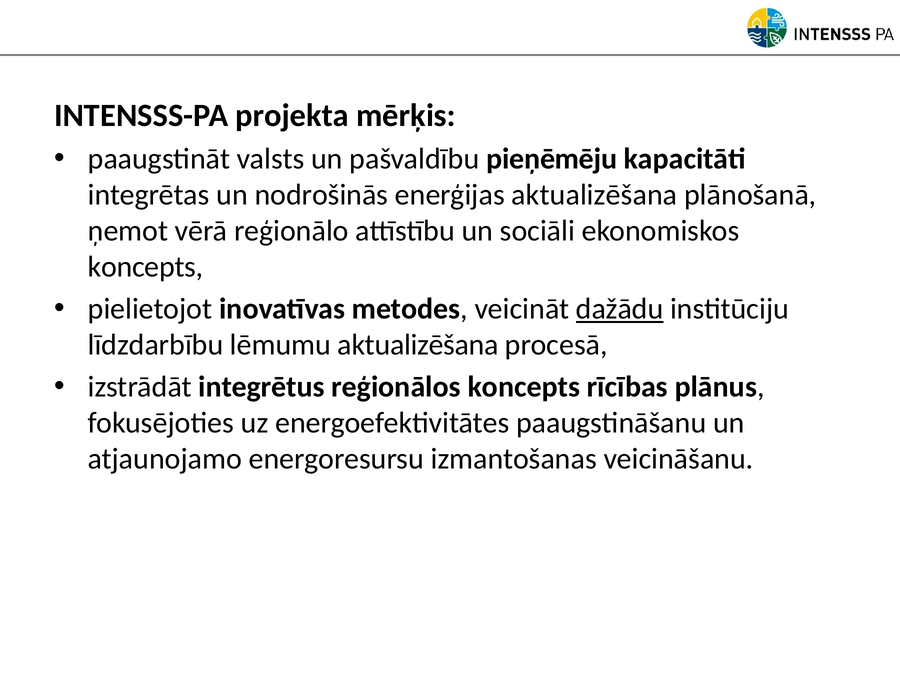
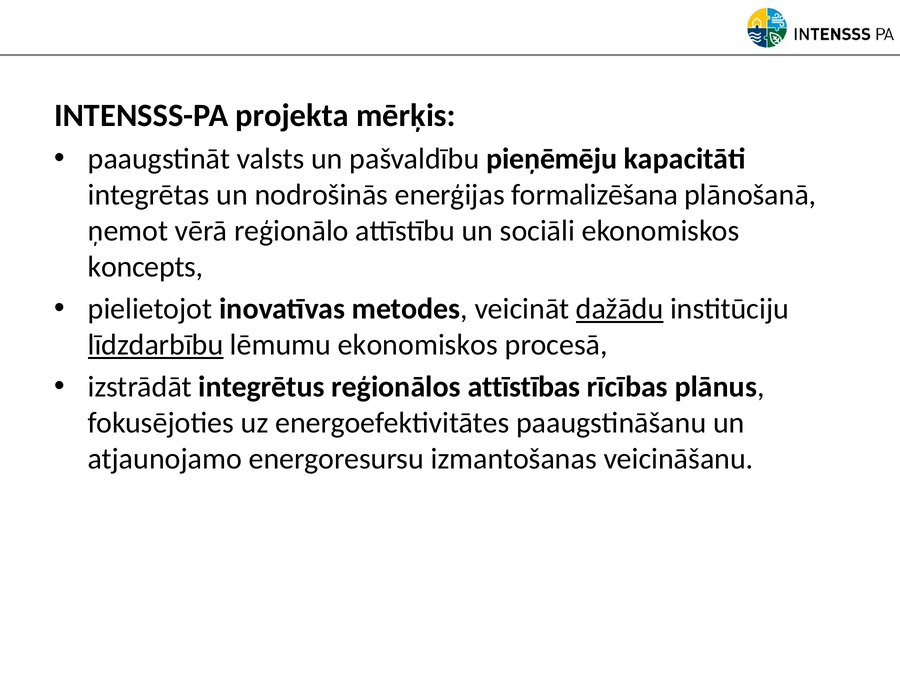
enerģijas aktualizēšana: aktualizēšana -> formalizēšana (595, 195)
līdzdarbību underline: none -> present (156, 345)
lēmumu aktualizēšana: aktualizēšana -> ekonomiskos (418, 345)
reģionālos koncepts: koncepts -> attīstības (524, 387)
